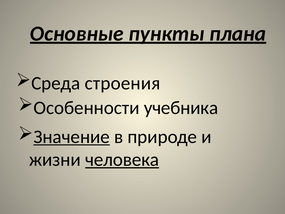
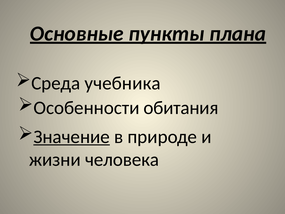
строения: строения -> учебника (123, 83)
учебника: учебника -> обитания (181, 108)
человека underline: present -> none (122, 159)
